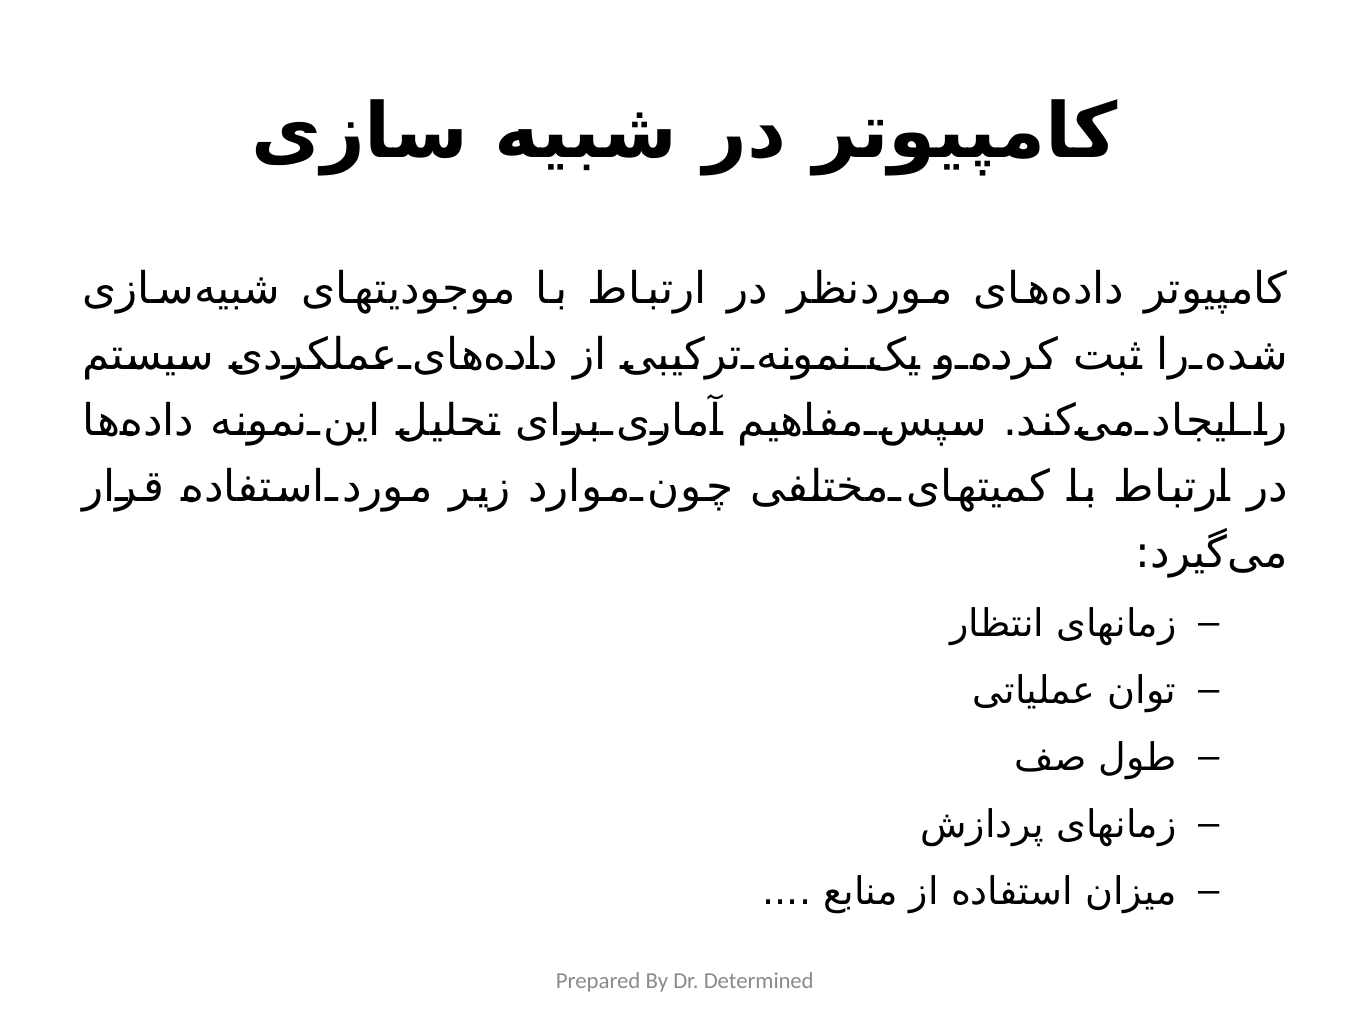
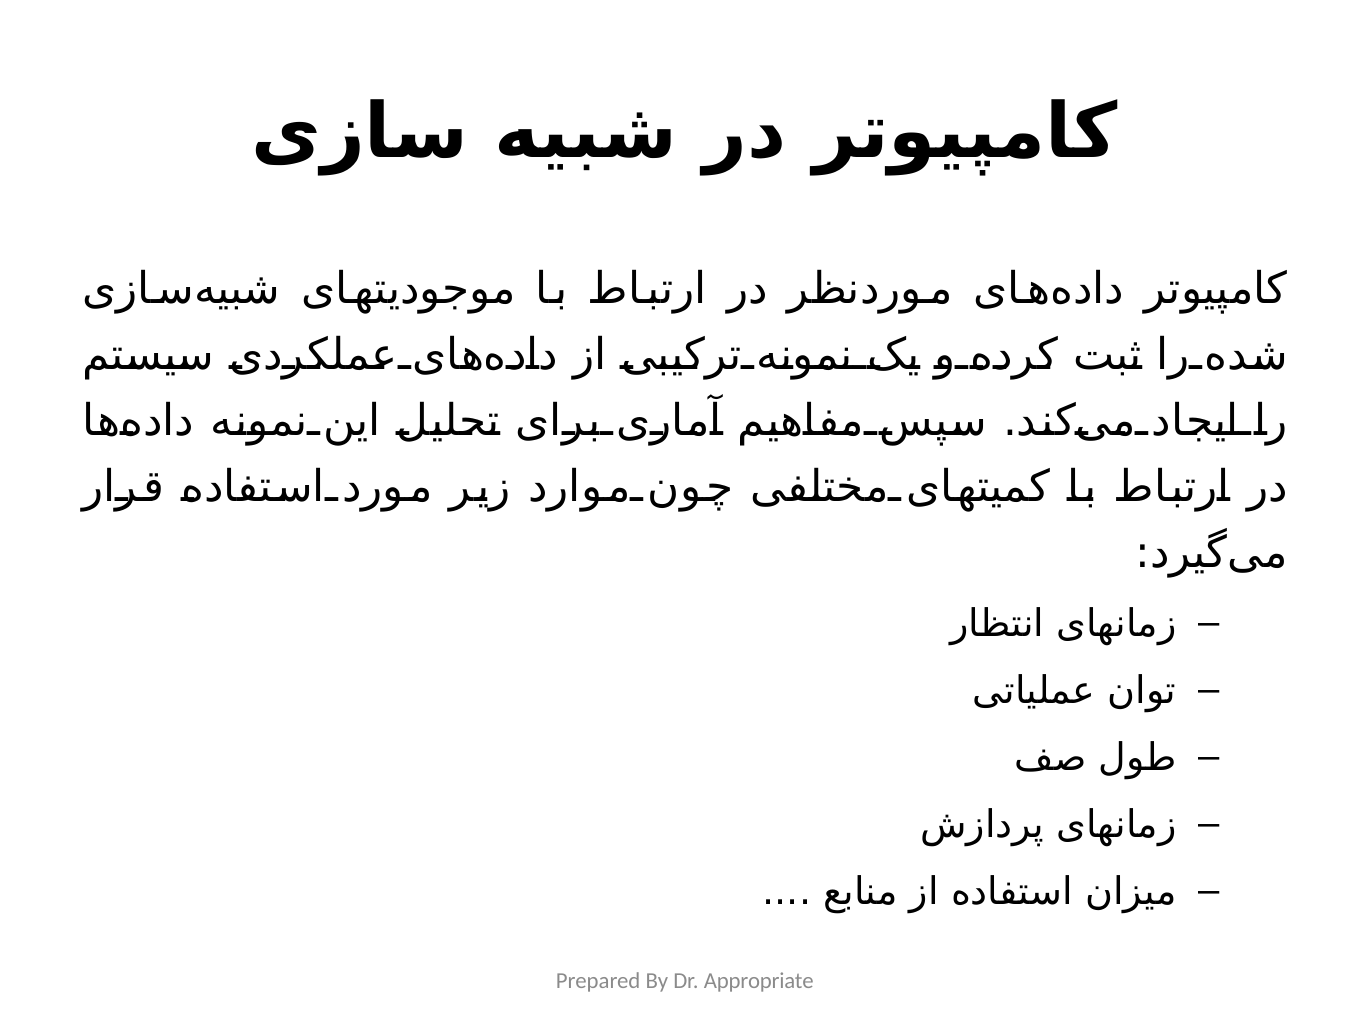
Determined: Determined -> Appropriate (759, 981)
